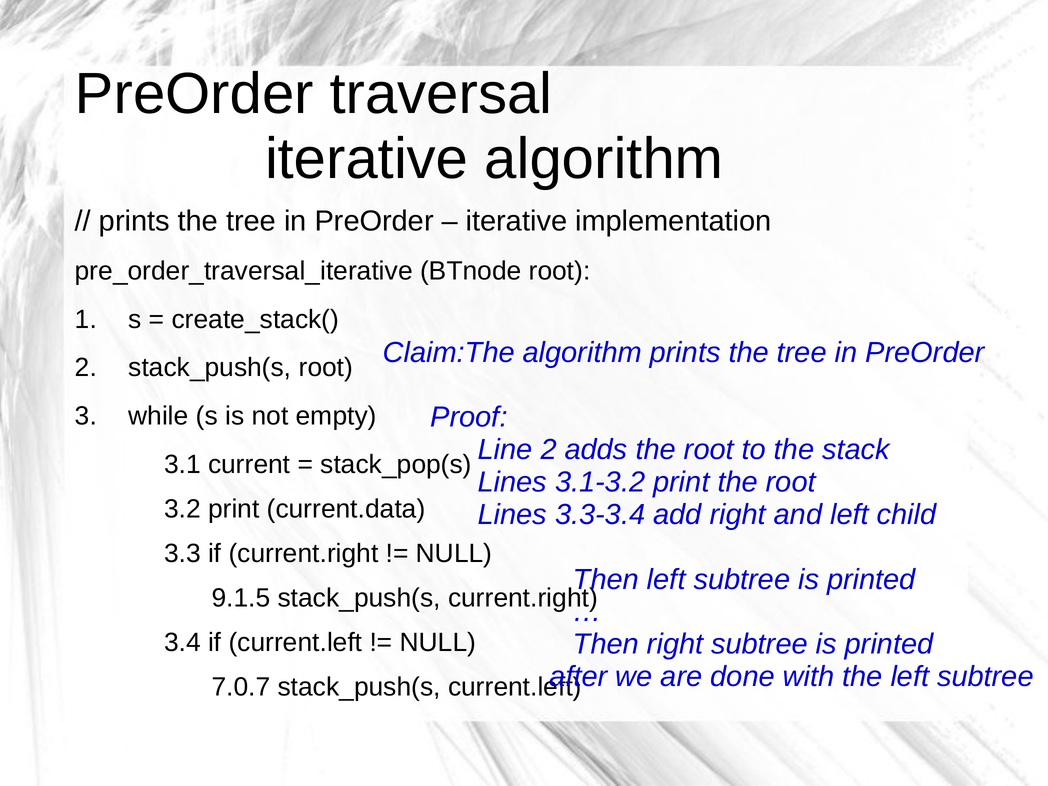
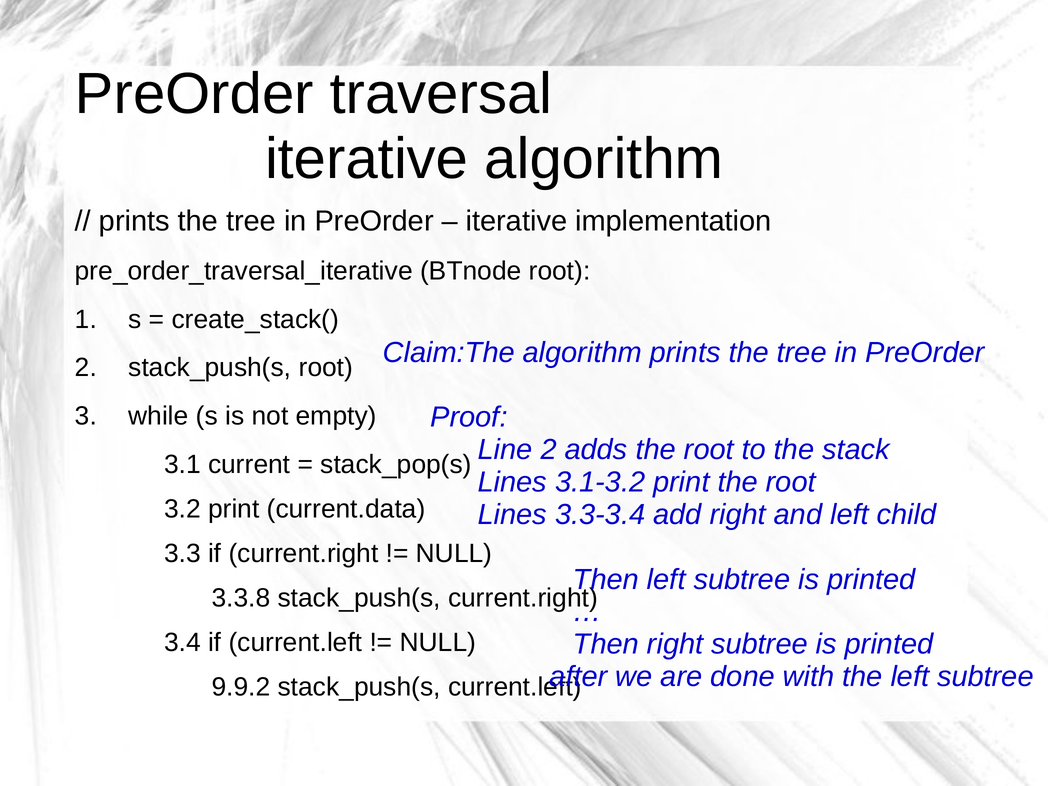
9.1.5: 9.1.5 -> 3.3.8 (241, 598)
7.0.7: 7.0.7 -> 9.9.2 (241, 687)
